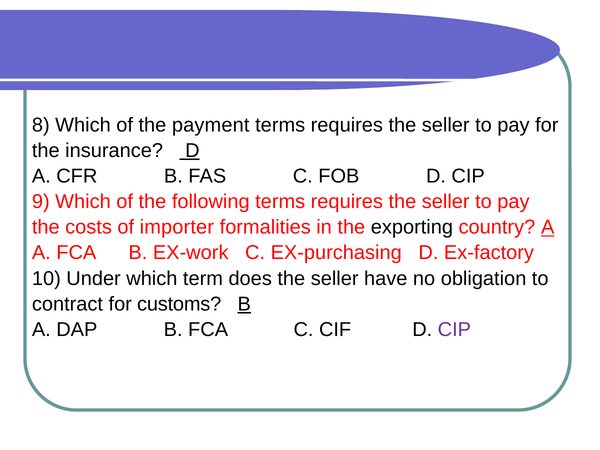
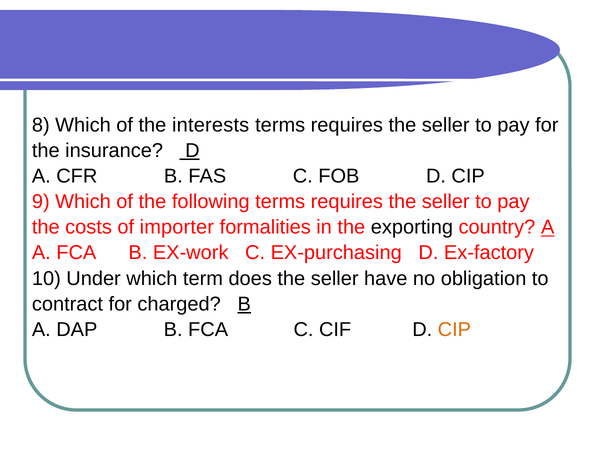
payment: payment -> interests (211, 125)
customs: customs -> charged (179, 304)
CIP colour: purple -> orange (454, 330)
